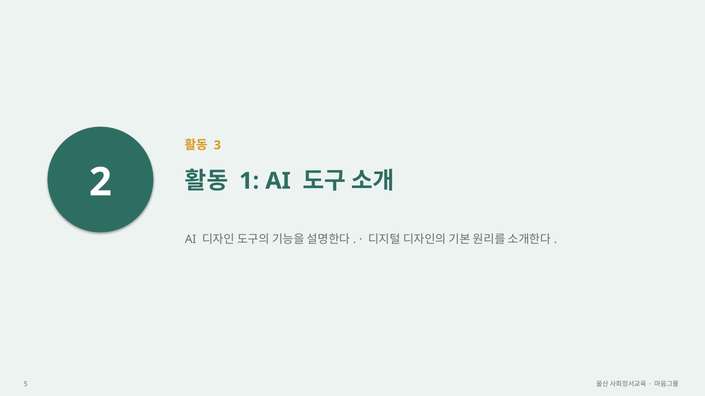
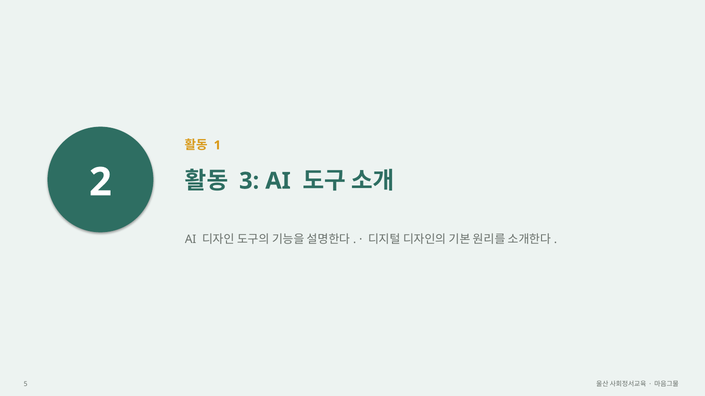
3: 3 -> 1 (217, 145)
1: 1 -> 3 (249, 181)
